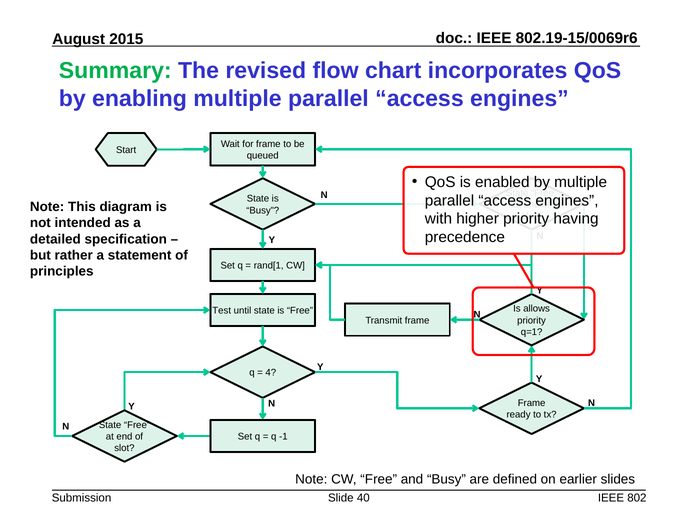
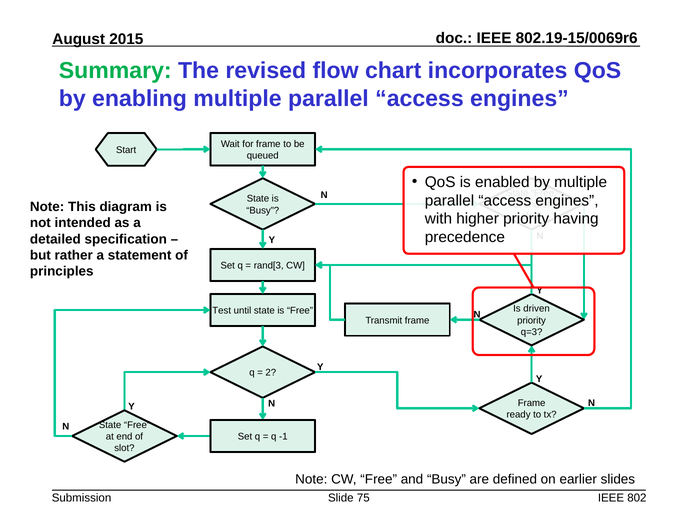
rand[1: rand[1 -> rand[3 (269, 266)
allows: allows -> driven (537, 309)
q=1: q=1 -> q=3 (532, 332)
4: 4 -> 2 (271, 373)
40: 40 -> 75 (363, 498)
